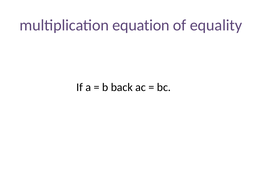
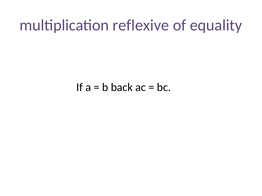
equation: equation -> reflexive (141, 25)
